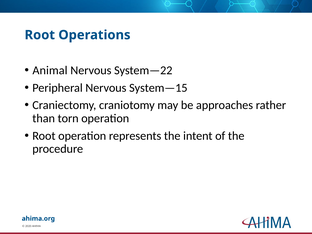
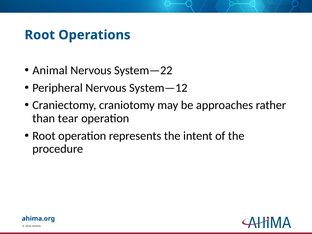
System—15: System—15 -> System—12 (158, 88)
torn: torn -> tear (68, 118)
